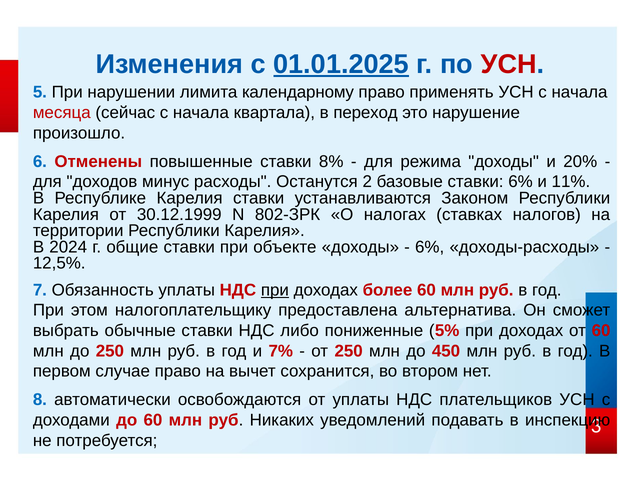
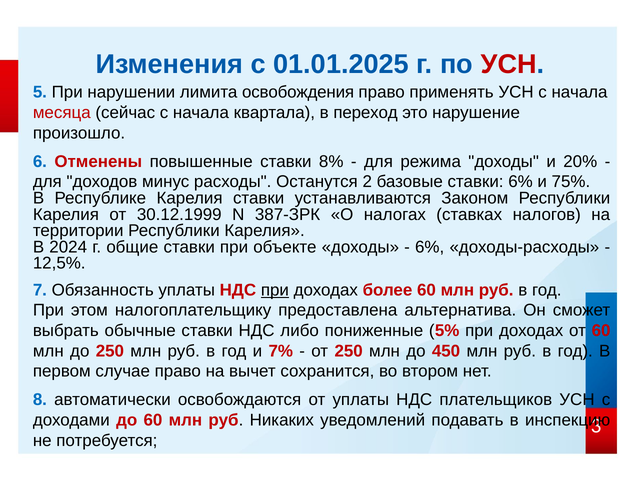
01.01.2025 underline: present -> none (341, 64)
календарному: календарному -> освобождения (298, 92)
11%: 11% -> 75% (571, 181)
802-ЗРК: 802-ЗРК -> 387-ЗРК (288, 214)
